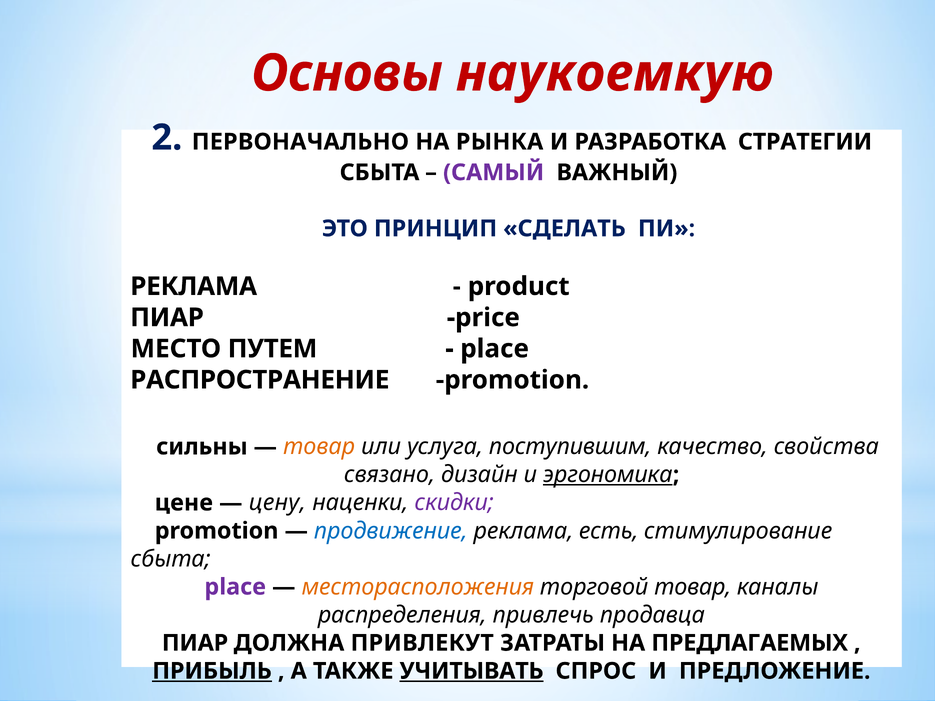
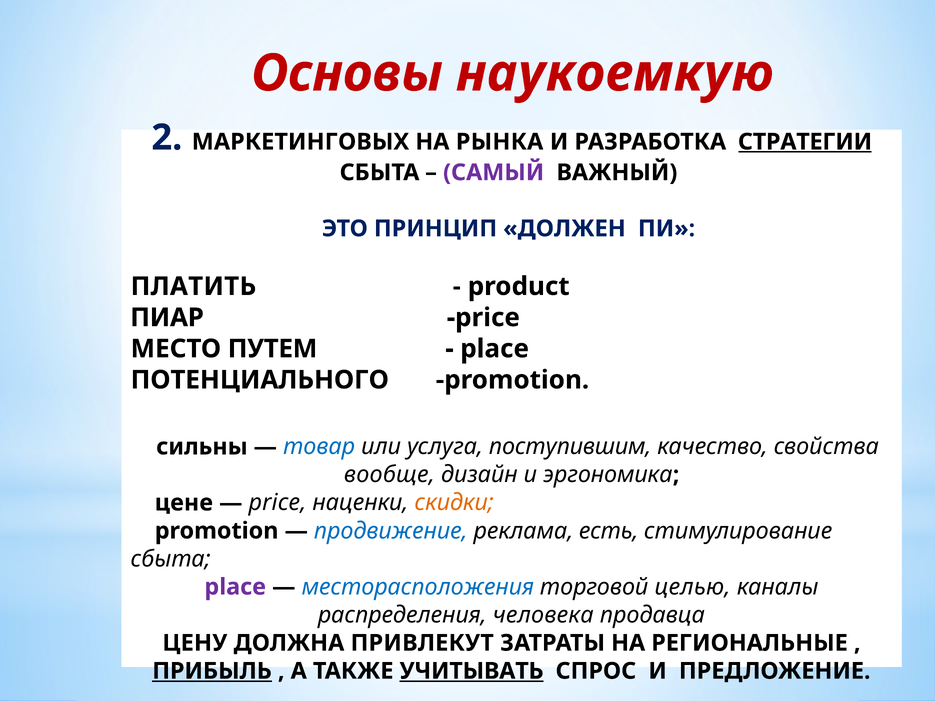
ПЕРВОНАЧАЛЬНО: ПЕРВОНАЧАЛЬНО -> МАРКЕТИНГОВЫХ (300, 142)
СТРАТЕГИИ underline: none -> present (805, 142)
СДЕЛАТЬ: СДЕЛАТЬ -> ДОЛЖЕН (564, 229)
РЕКЛАМА: РЕКЛАМА -> ПЛАТИТЬ (193, 287)
РАСПРОСТРАНЕНИЕ: РАСПРОСТРАНЕНИЕ -> ПОТЕНЦИАЛЬНОГО (260, 380)
товар colour: orange -> blue (319, 447)
связано: связано -> вообще (389, 475)
эргономика underline: present -> none (608, 475)
цену: цену -> price (277, 503)
скидки colour: purple -> orange (454, 503)
месторасположения colour: orange -> blue (418, 587)
торговой товар: товар -> целью (693, 587)
привлечь: привлечь -> человека (543, 615)
ПИАР: ПИАР -> ЦЕНУ (195, 643)
ПРЕДЛАГАЕМЫХ: ПРЕДЛАГАЕМЫХ -> РЕГИОНАЛЬНЫЕ (750, 643)
